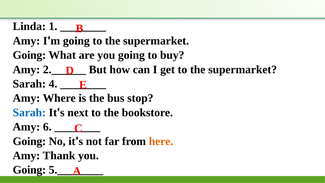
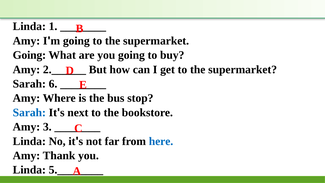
4: 4 -> 6 (53, 84)
6: 6 -> 3 (47, 127)
Going: Going -> Linda (29, 141)
here colour: orange -> blue (161, 141)
Going: Going -> Linda (29, 170)
